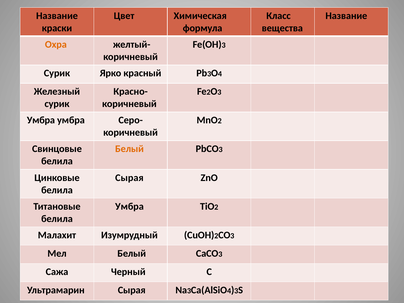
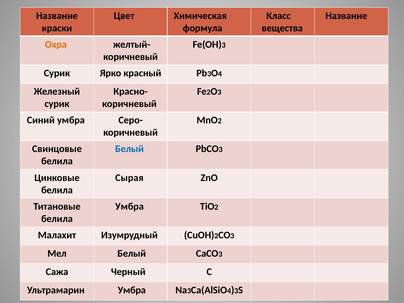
Умбра: Умбра -> Синий (41, 120)
Белый colour: orange -> blue (129, 149)
Ультрамарин Сырая: Сырая -> Умбра (132, 290)
